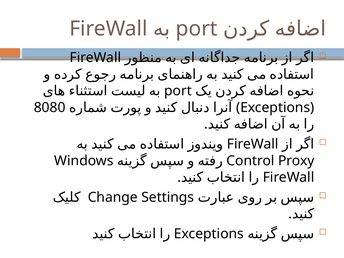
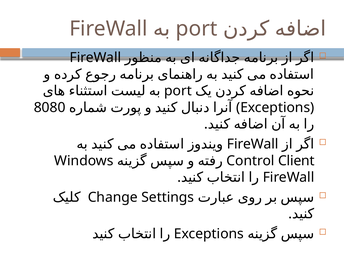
Proxy: Proxy -> Client (296, 161)
